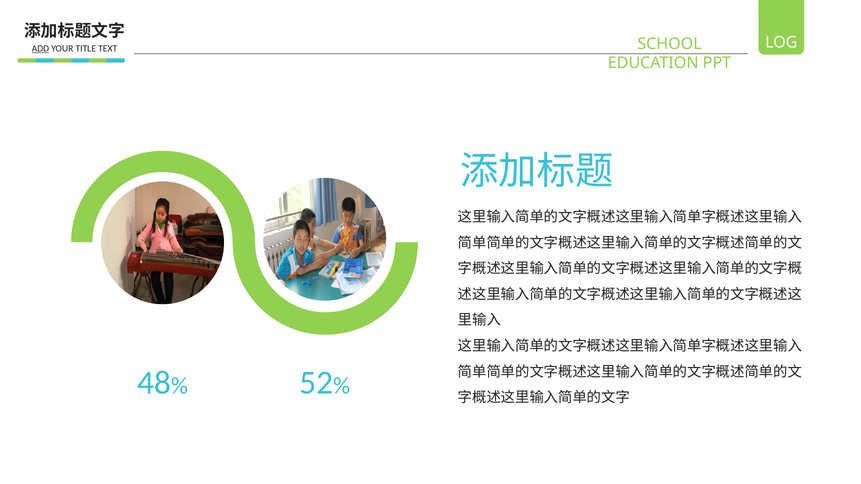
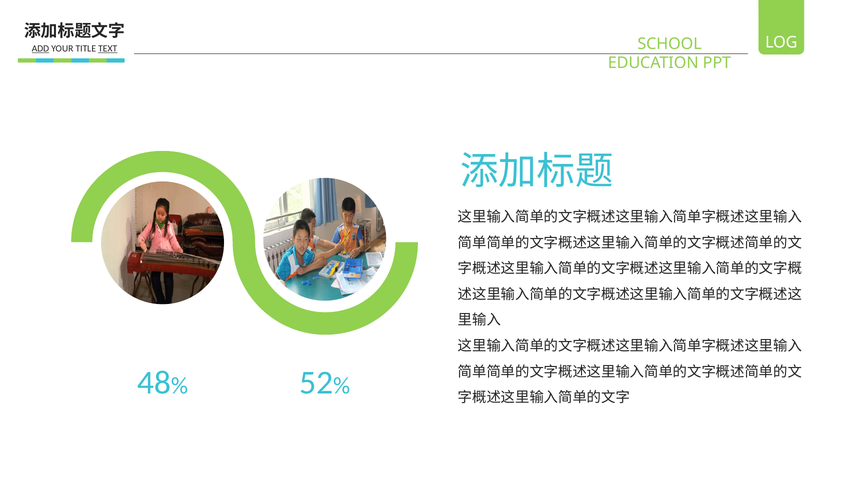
TEXT underline: none -> present (108, 49)
